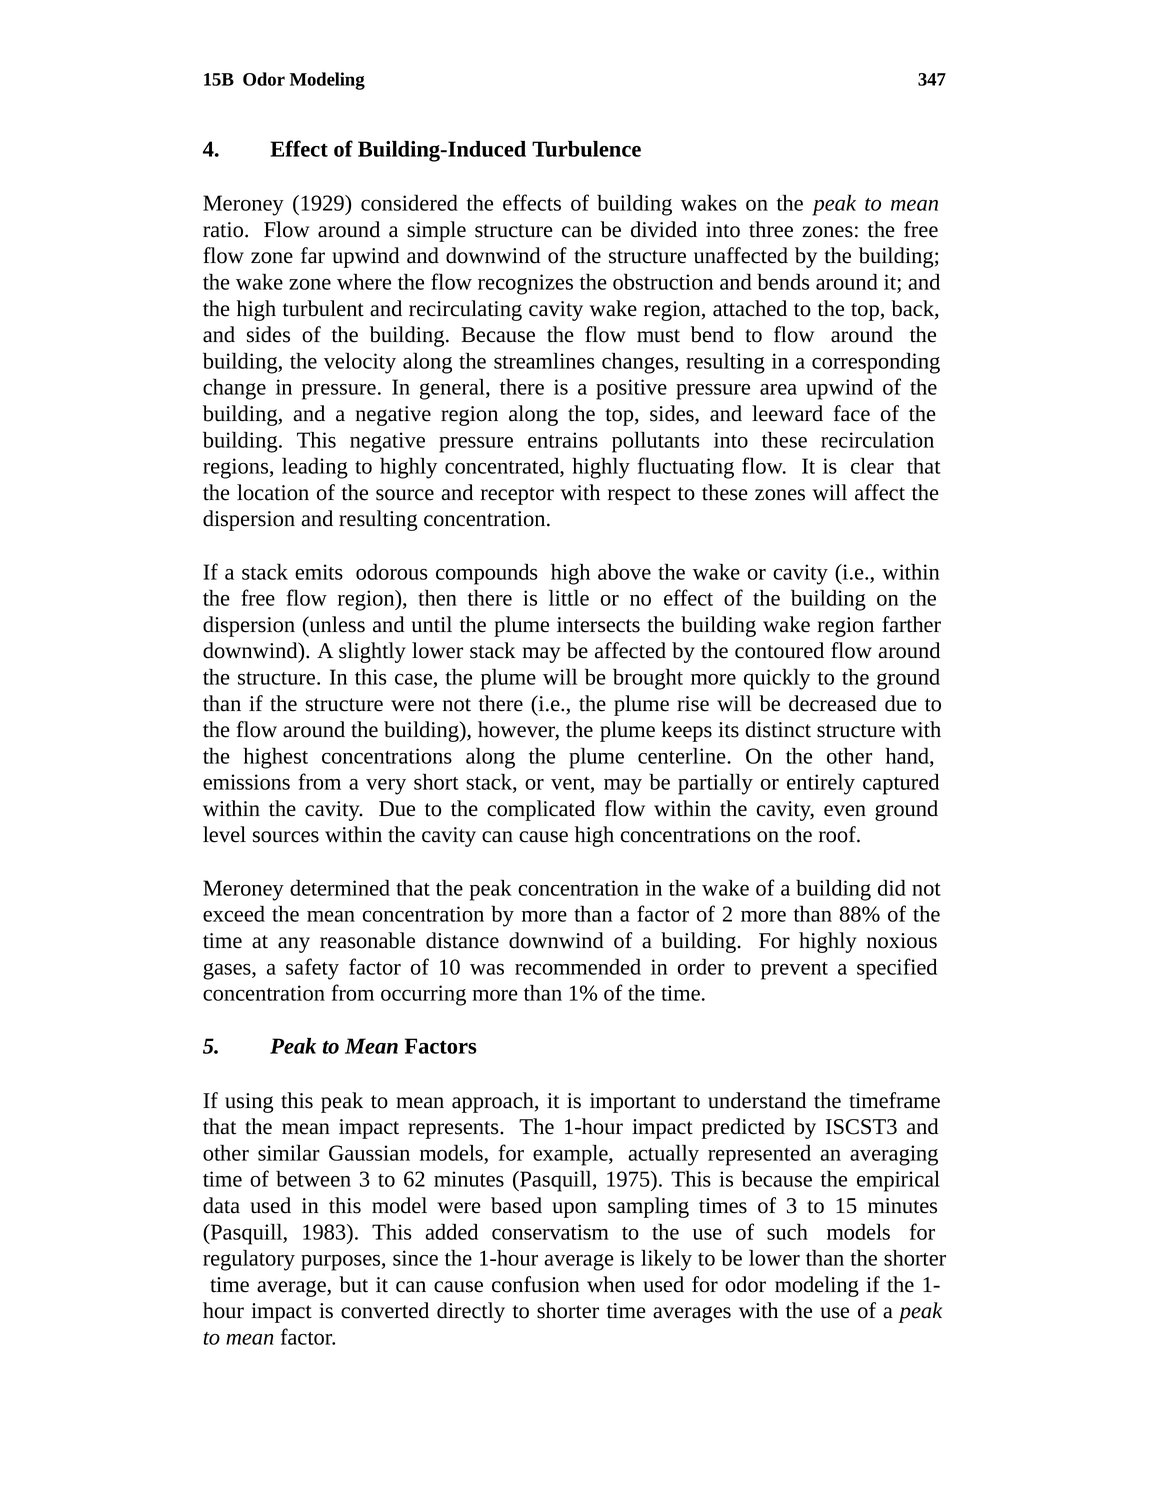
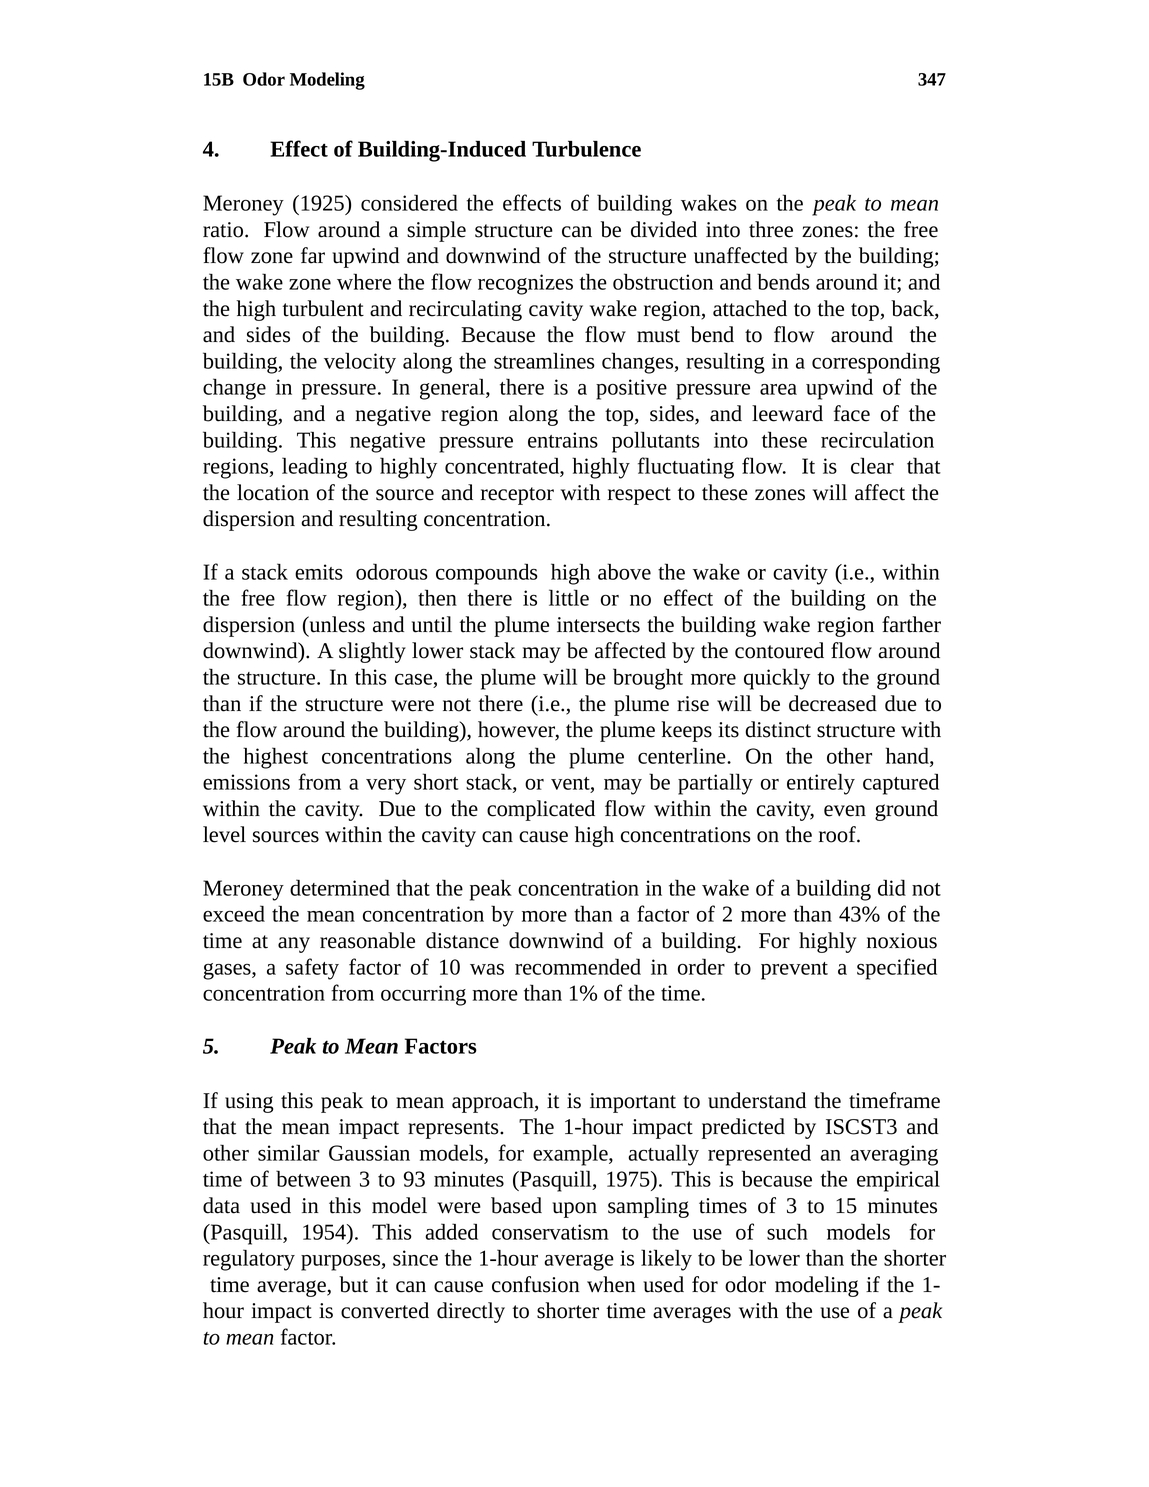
1929: 1929 -> 1925 (322, 203)
88%: 88% -> 43% (860, 914)
62: 62 -> 93 (414, 1179)
1983: 1983 -> 1954 (330, 1232)
